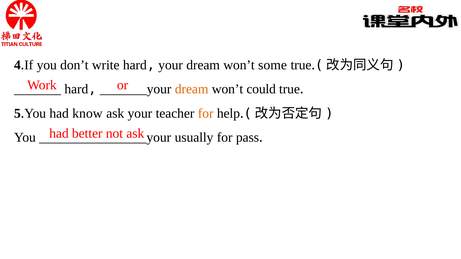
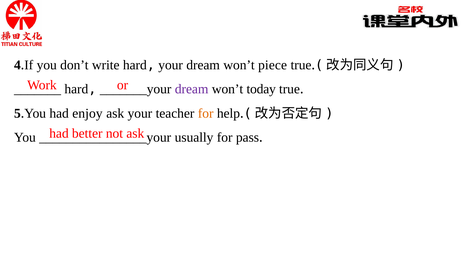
some: some -> piece (273, 65)
dream colour: orange -> purple (192, 89)
could: could -> today (261, 89)
know: know -> enjoy (87, 113)
